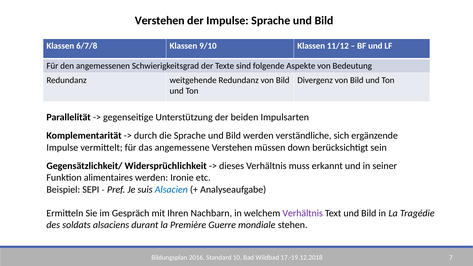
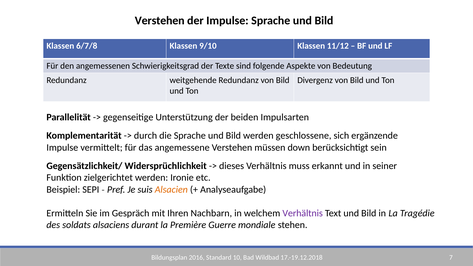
verständliche: verständliche -> geschlossene (304, 136)
alimentaires: alimentaires -> zielgerichtet (108, 178)
Alsacien colour: blue -> orange (171, 190)
